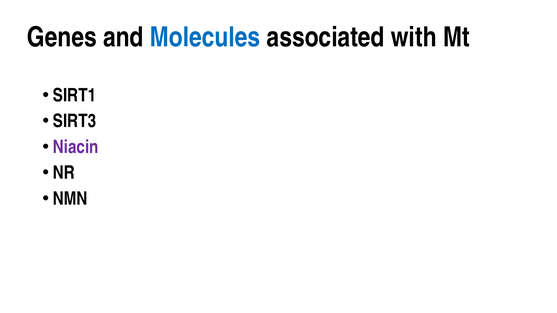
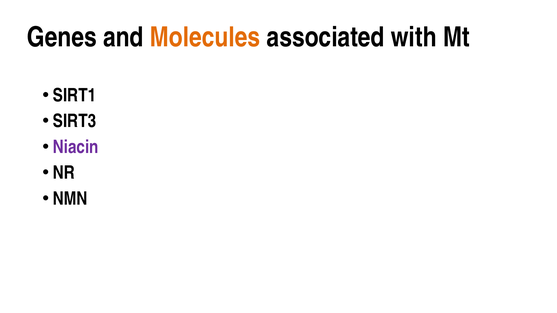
Molecules colour: blue -> orange (205, 38)
